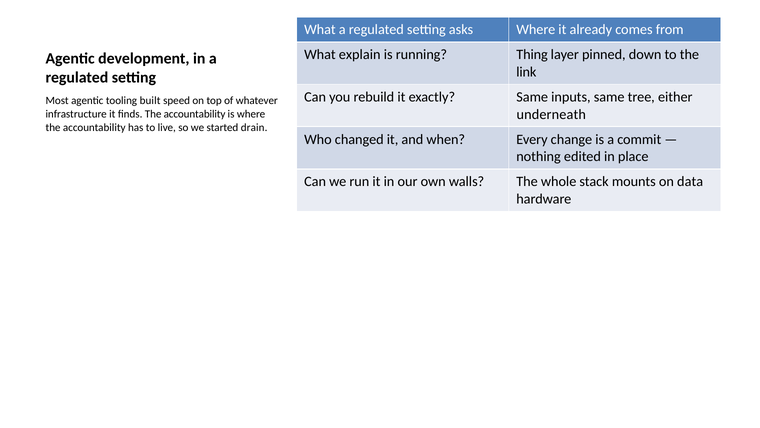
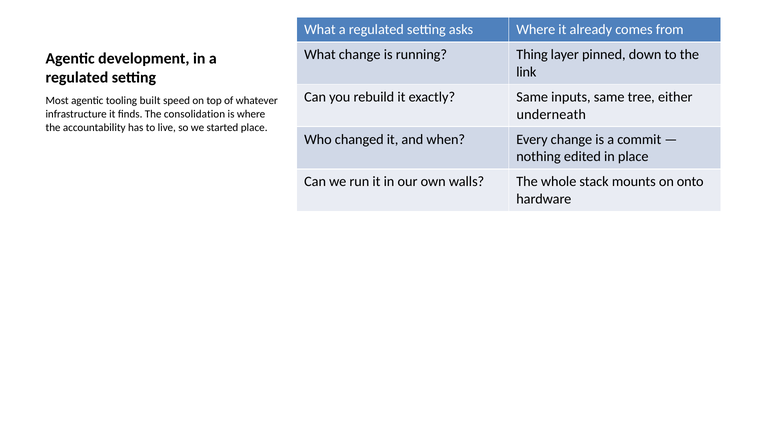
What explain: explain -> change (360, 55)
finds The accountability: accountability -> consolidation (194, 114)
started drain: drain -> place (254, 127)
data: data -> onto (690, 182)
